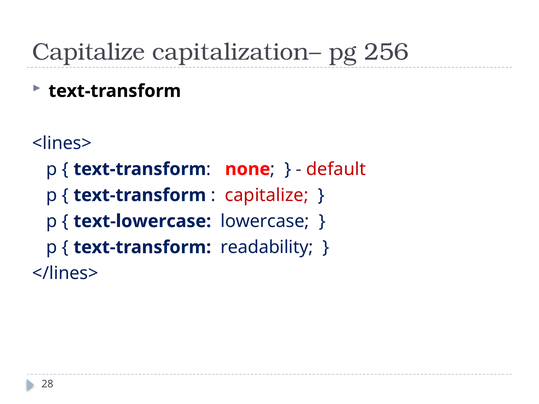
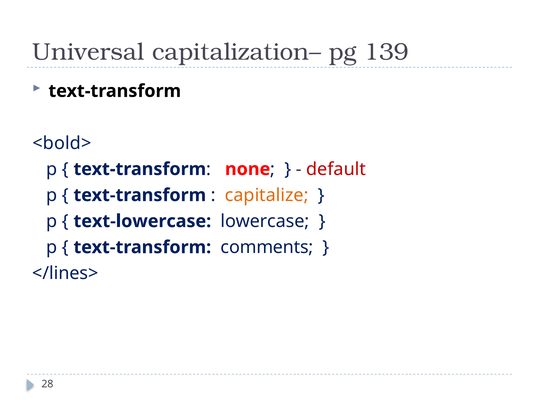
Capitalize: Capitalize -> Universal (88, 52)
256: 256 -> 139 (386, 52)
<lines>: <lines> -> <bold> (62, 143)
capitalize colour: red -> orange (267, 195)
readability: readability -> comments (267, 247)
